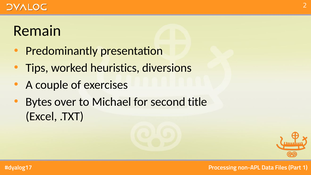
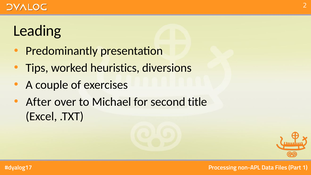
Remain: Remain -> Leading (37, 31)
Bytes: Bytes -> After (39, 102)
